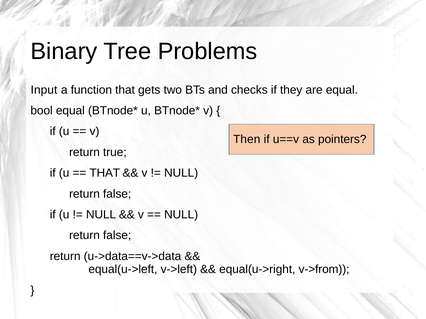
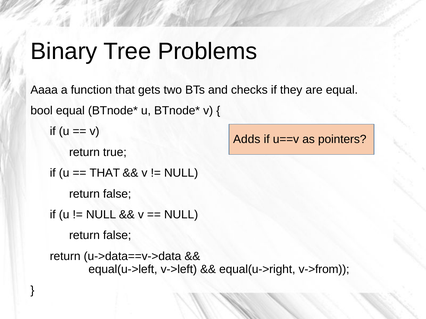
Input: Input -> Aaaa (44, 90)
Then: Then -> Adds (247, 140)
